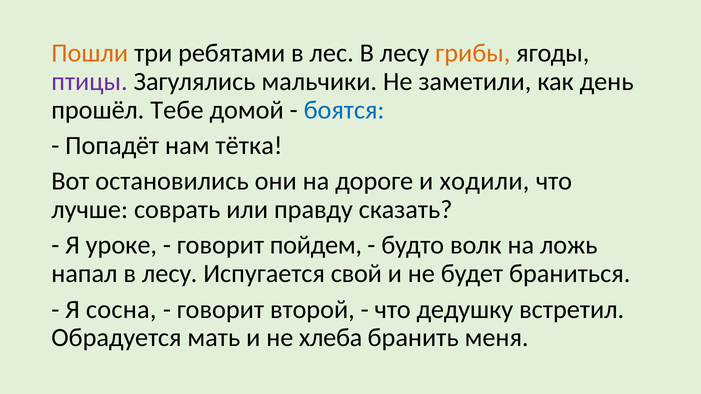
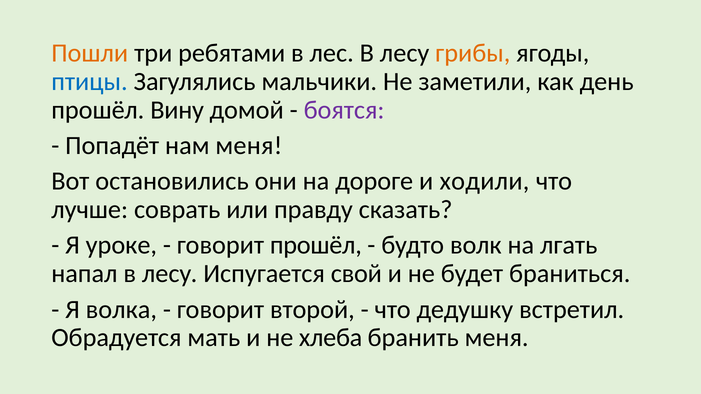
птицы colour: purple -> blue (89, 82)
Тебе: Тебе -> Вину (177, 110)
боятся colour: blue -> purple (344, 110)
нам тётка: тётка -> меня (249, 146)
говорит пойдем: пойдем -> прошёл (316, 245)
ложь: ложь -> лгать (569, 245)
сосна: сосна -> волка (121, 310)
